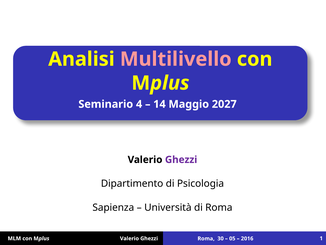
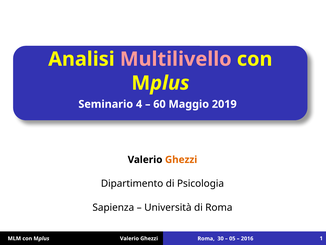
14: 14 -> 60 (159, 104)
2027: 2027 -> 2019 (224, 104)
Ghezzi colour: purple -> orange (181, 159)
